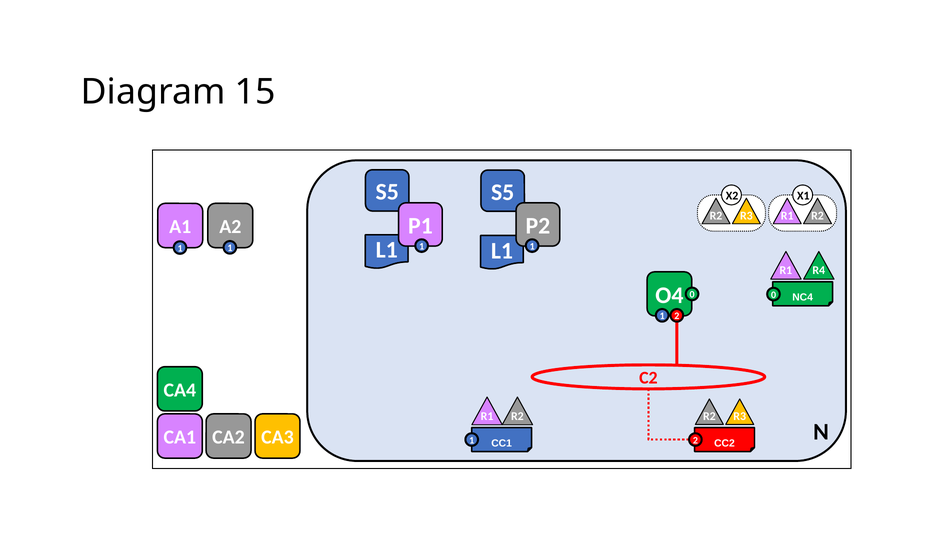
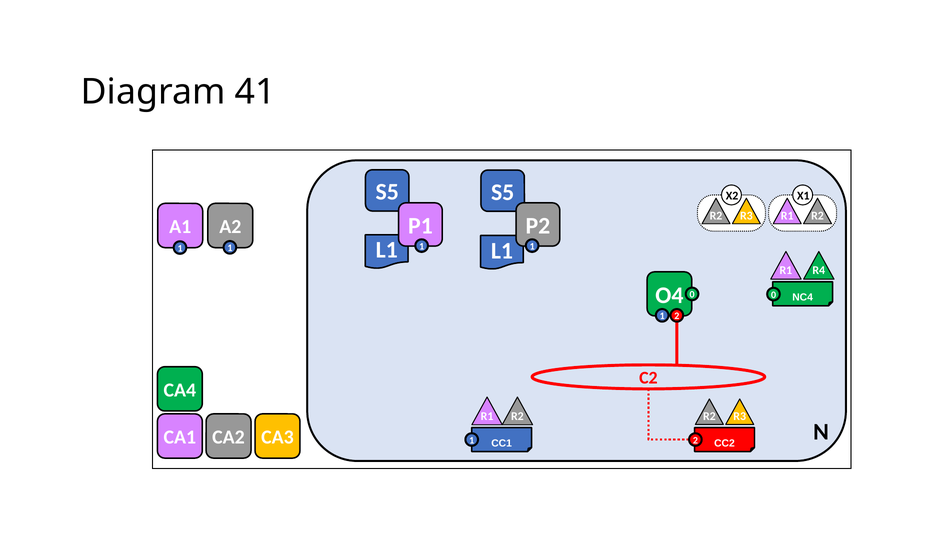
15: 15 -> 41 (255, 92)
